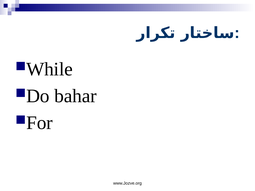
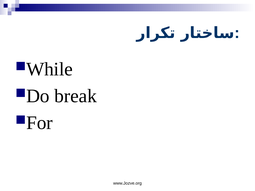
bahar: bahar -> break (76, 96)
